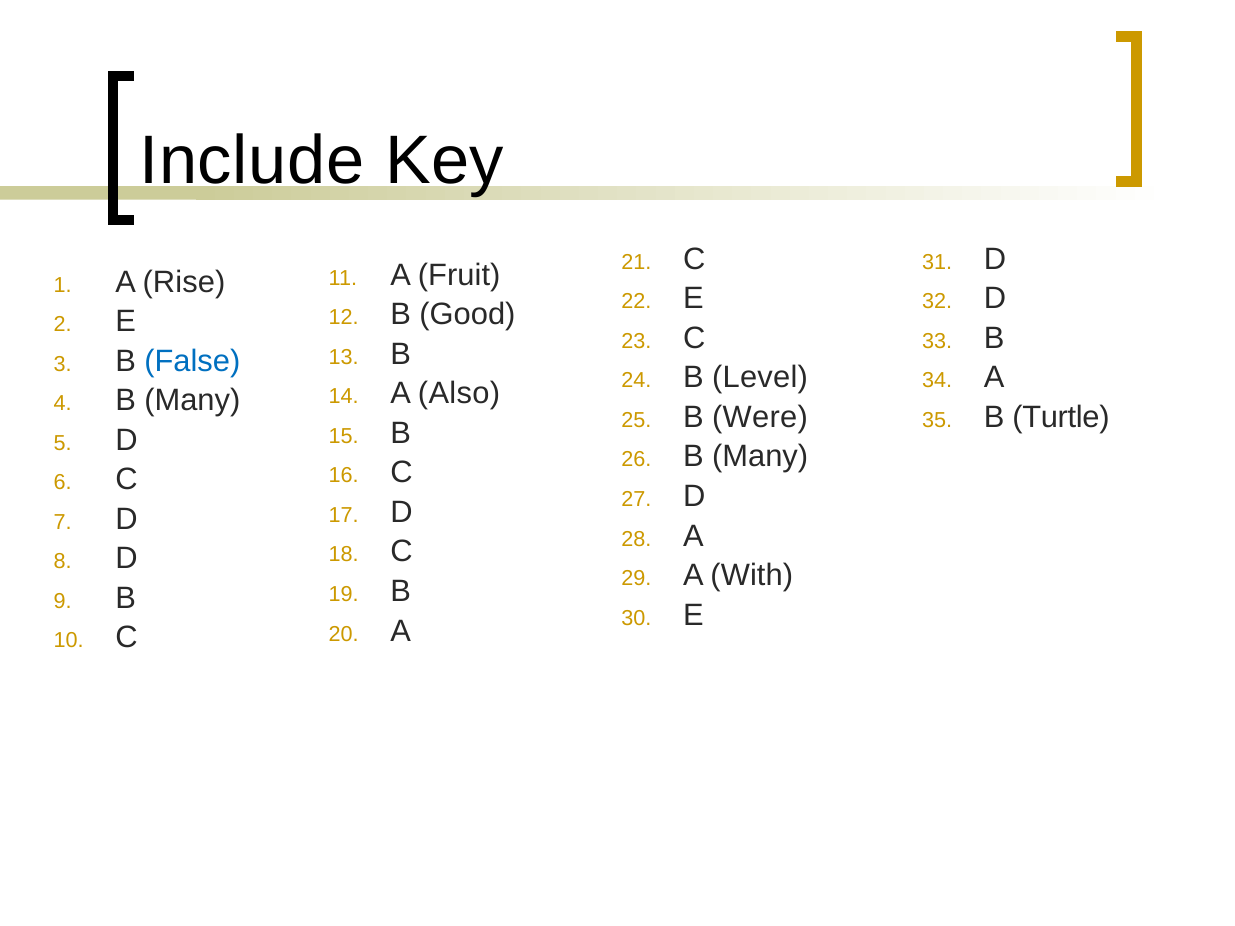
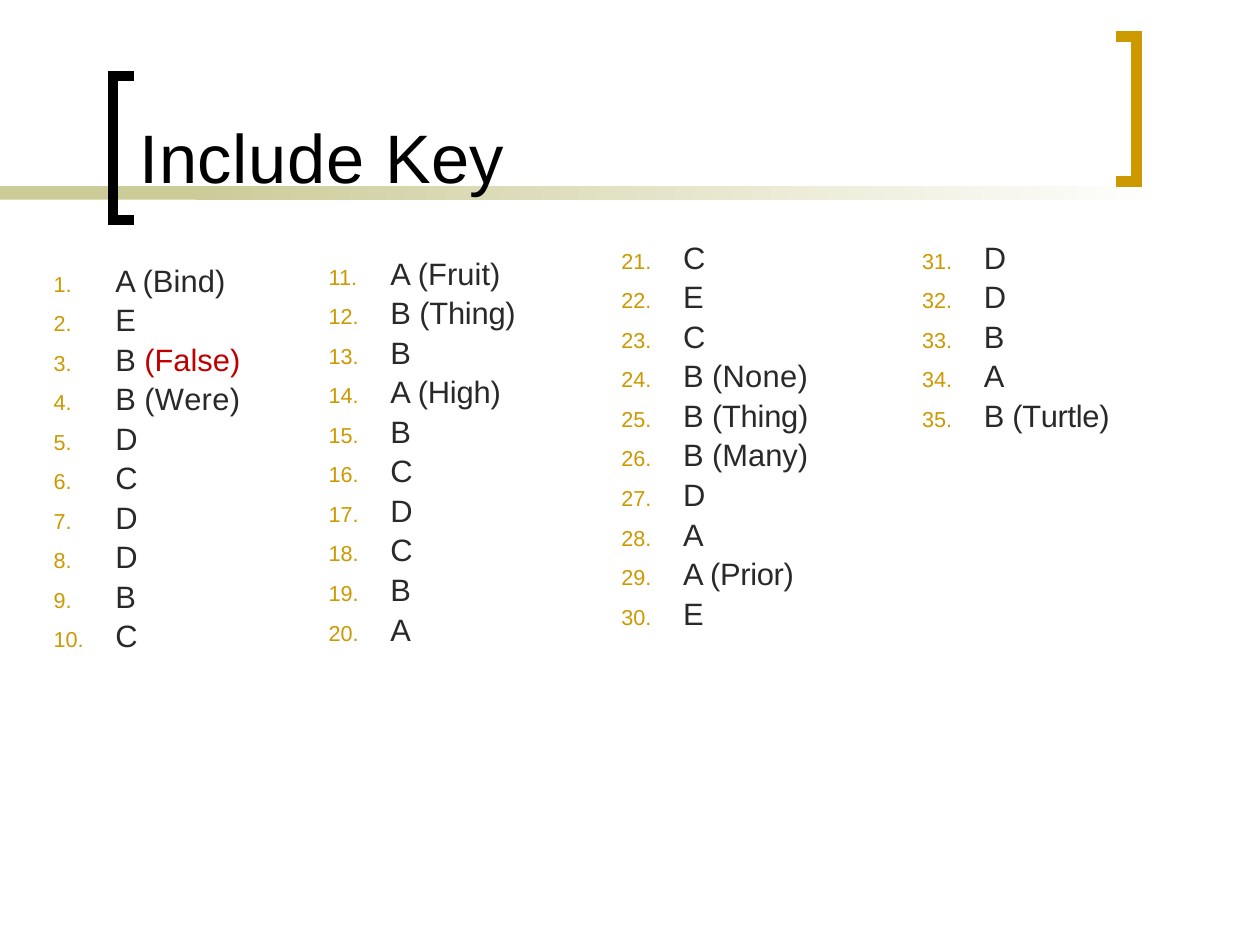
Rise: Rise -> Bind (184, 282)
Good: Good -> Thing (468, 315)
False colour: blue -> red (192, 361)
Level: Level -> None (760, 378)
Also: Also -> High (459, 394)
Many: Many -> Were (192, 401)
Were: Were -> Thing (760, 417)
With: With -> Prior (752, 576)
